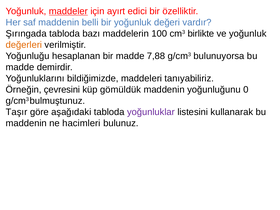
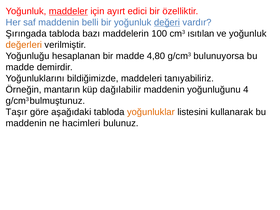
değeri underline: none -> present (167, 22)
birlikte: birlikte -> ısıtılan (201, 34)
7,88: 7,88 -> 4,80 (156, 56)
çevresini: çevresini -> mantarın (62, 90)
gömüldük: gömüldük -> dağılabilir (121, 90)
0: 0 -> 4 (246, 90)
yoğunluklar colour: purple -> orange (151, 112)
